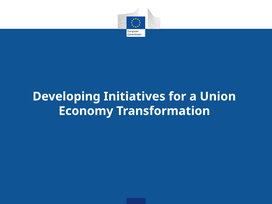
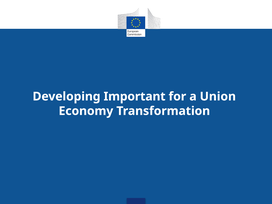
Initiatives: Initiatives -> Important (135, 96)
